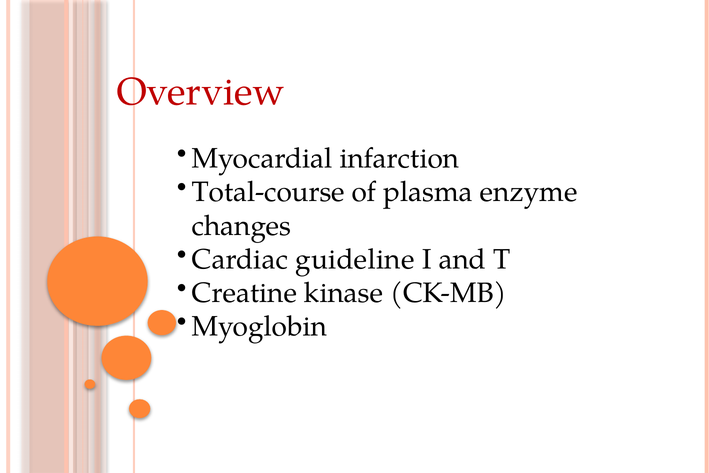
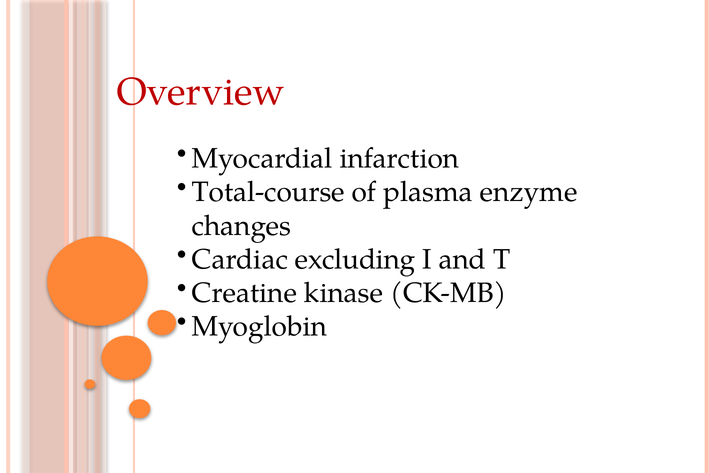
guideline: guideline -> excluding (355, 259)
